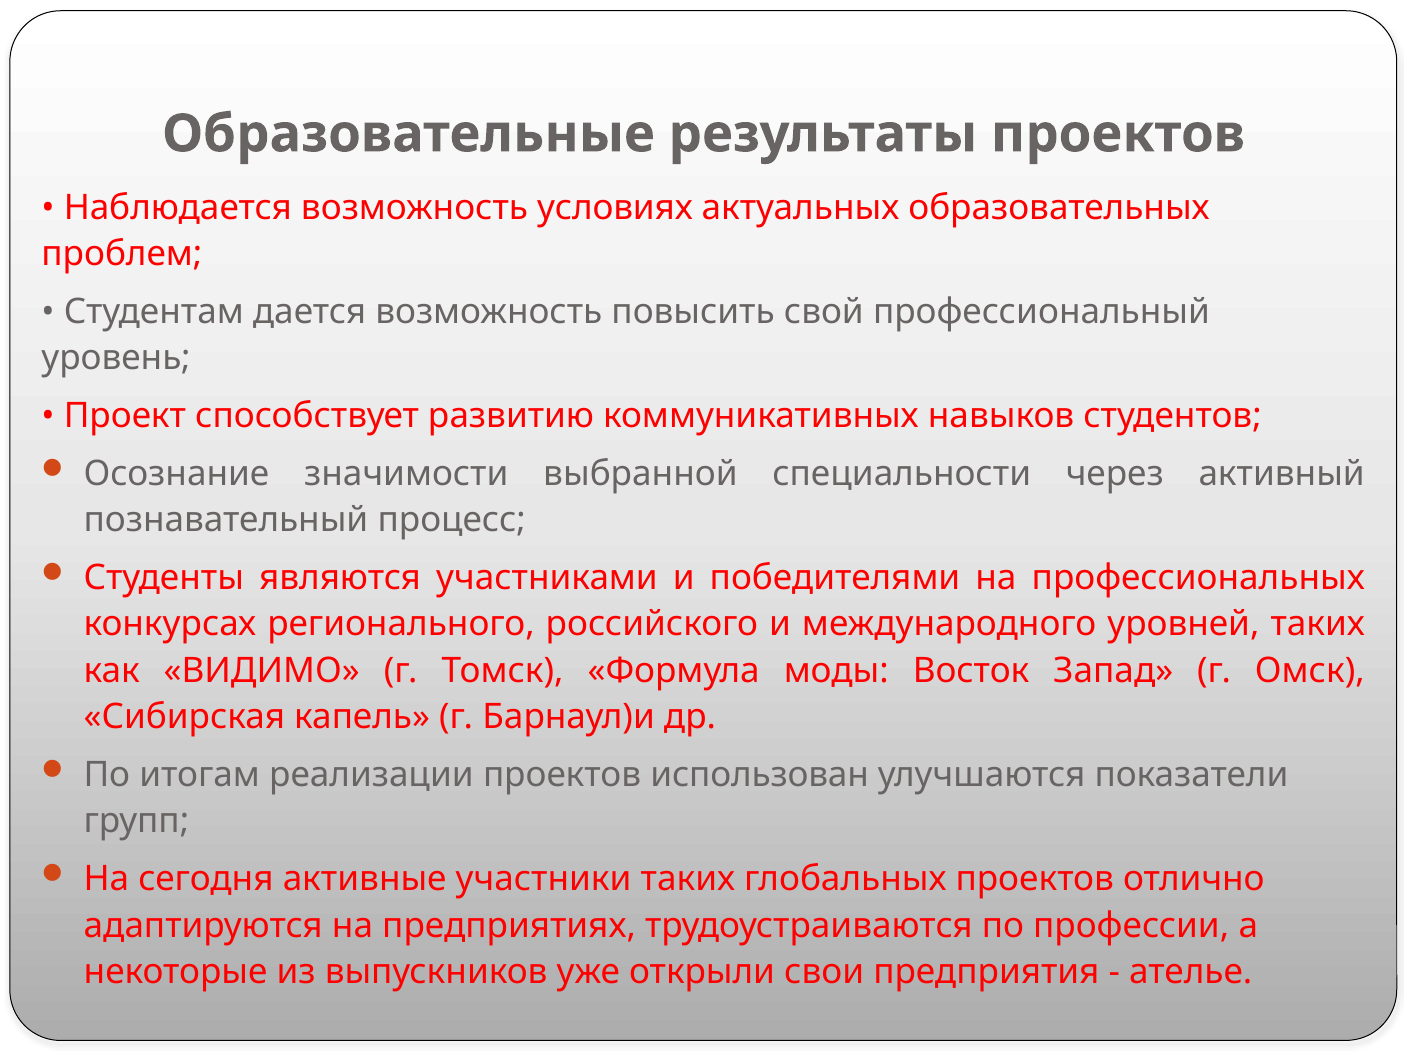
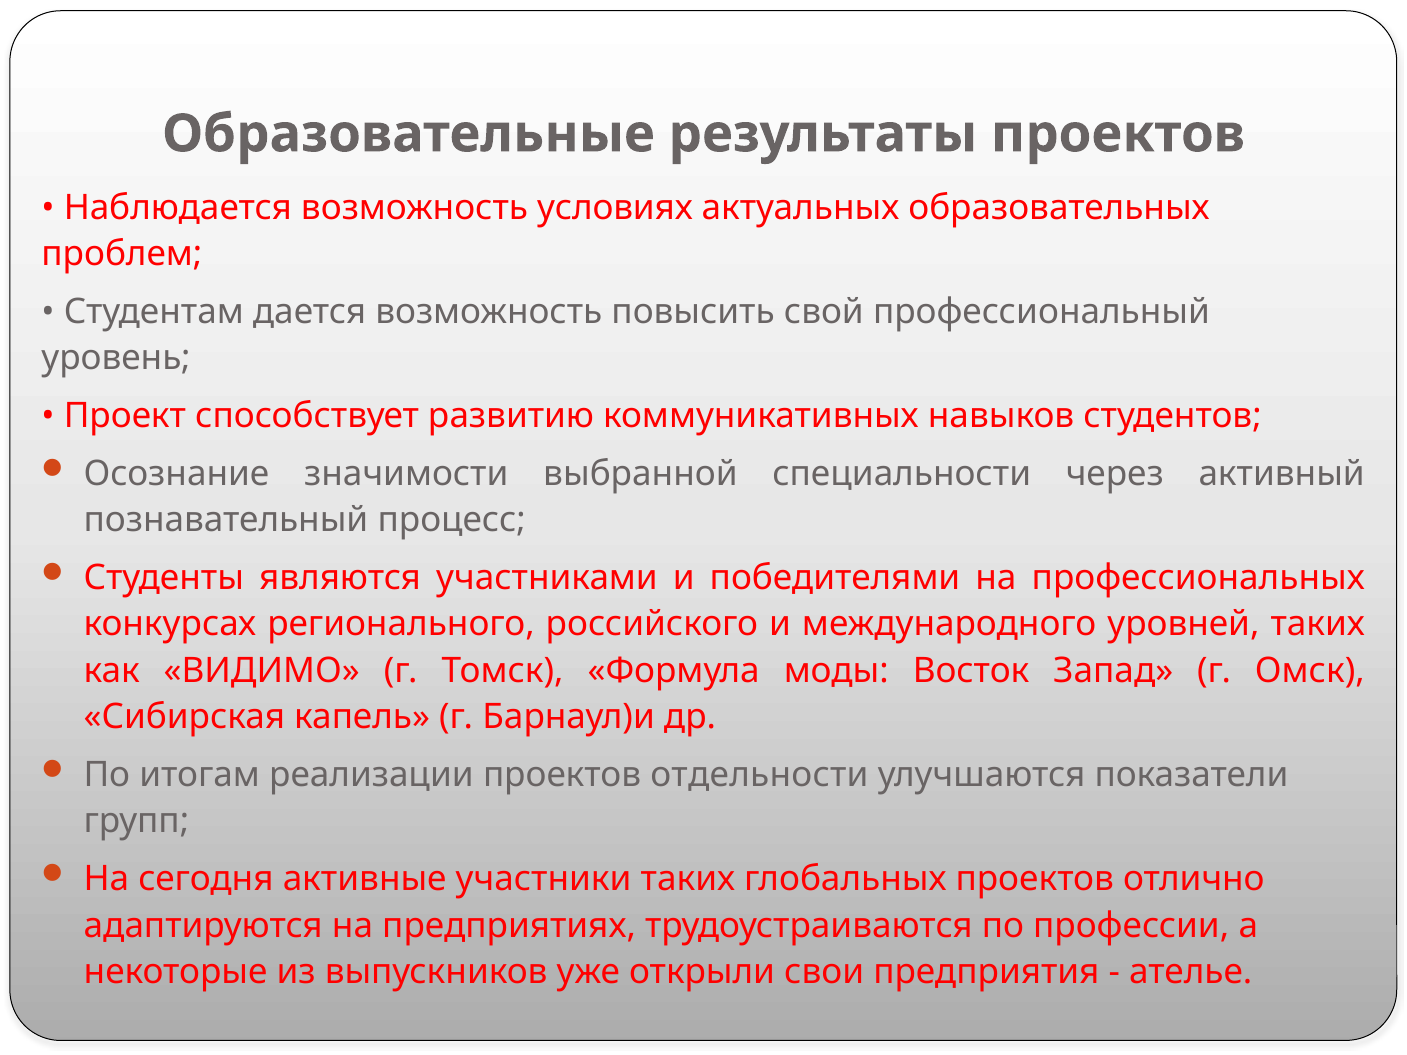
использован: использован -> отдельности (759, 775)
